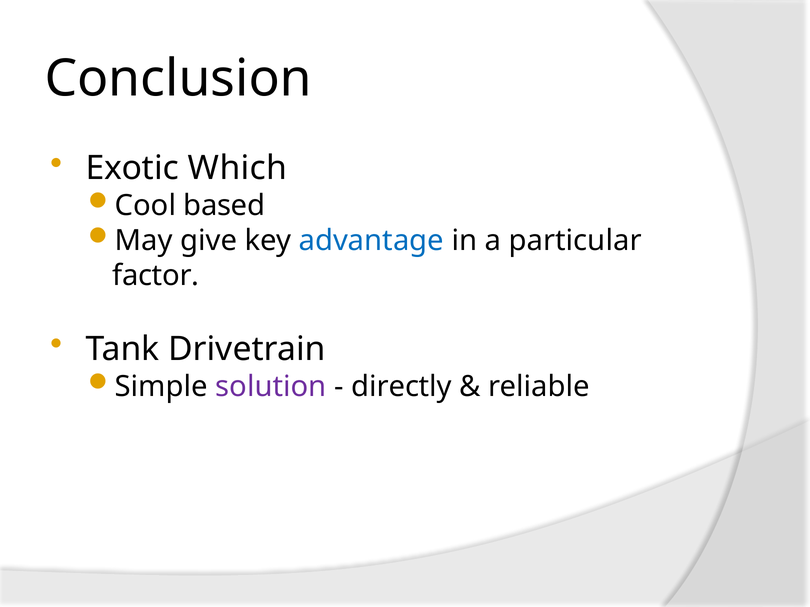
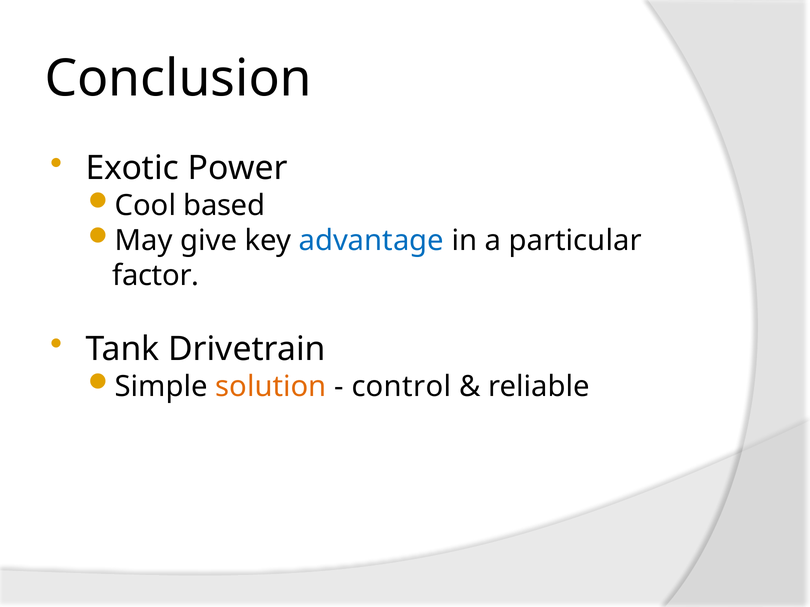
Which: Which -> Power (238, 168)
solution colour: purple -> orange (271, 387)
directly: directly -> control (401, 387)
